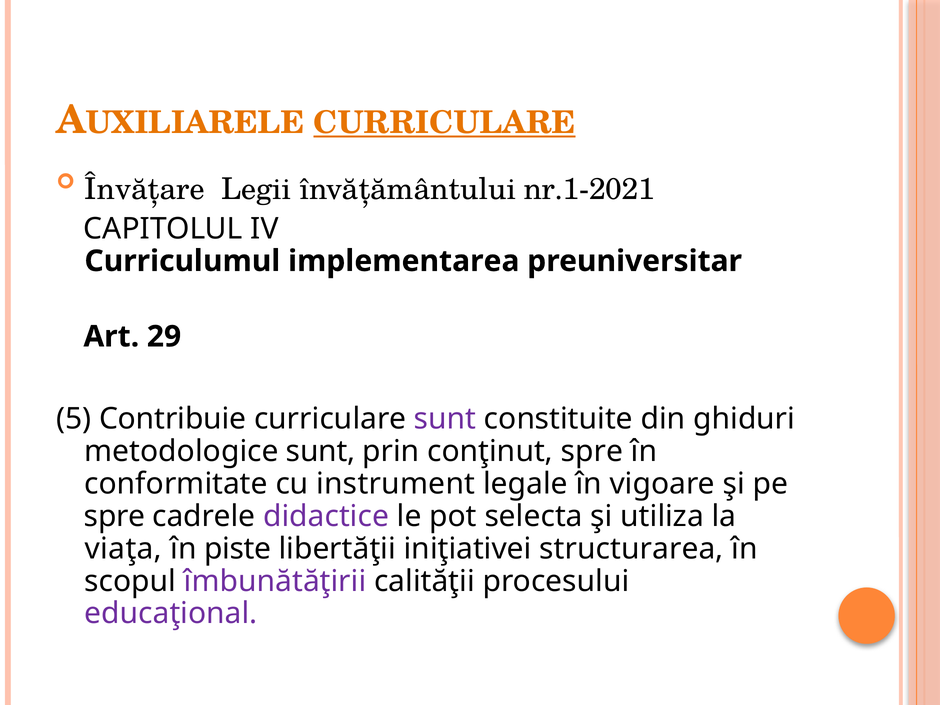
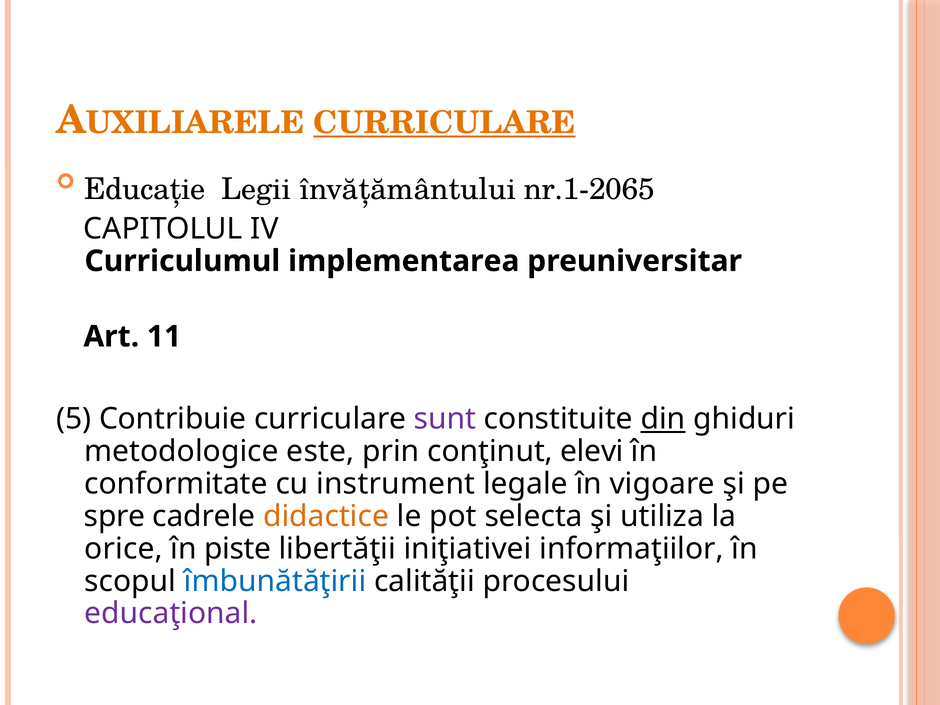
Învăţare: Învăţare -> Educaţie (145, 189)
nr.1-2021: nr.1-2021 -> nr.1-2065 (589, 189)
29: 29 -> 11 (164, 337)
din underline: none -> present (663, 419)
metodologice sunt: sunt -> este (320, 451)
conţinut spre: spre -> elevi (592, 451)
didactice colour: purple -> orange (326, 516)
viaţa: viaţa -> orice (124, 549)
structurarea: structurarea -> informaţiilor (632, 549)
îmbunătăţirii colour: purple -> blue (275, 581)
